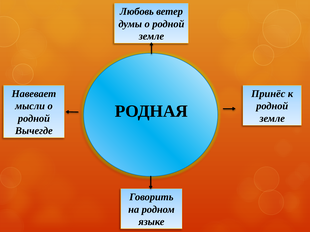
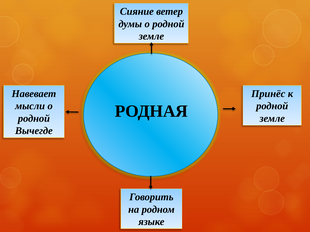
Любовь: Любовь -> Сияние (137, 12)
